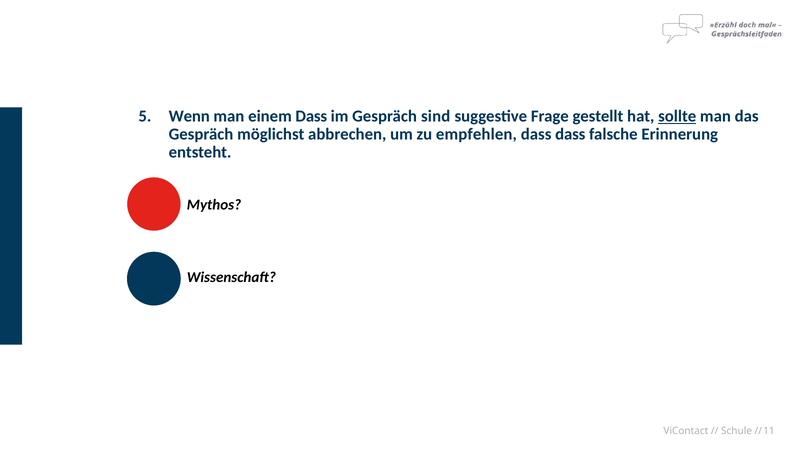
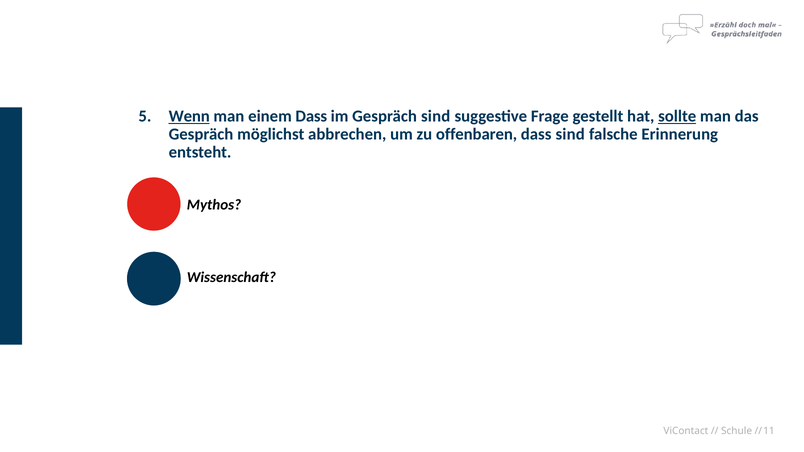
Wenn underline: none -> present (189, 116)
empfehlen: empfehlen -> offenbaren (477, 134)
dass dass: dass -> sind (570, 134)
